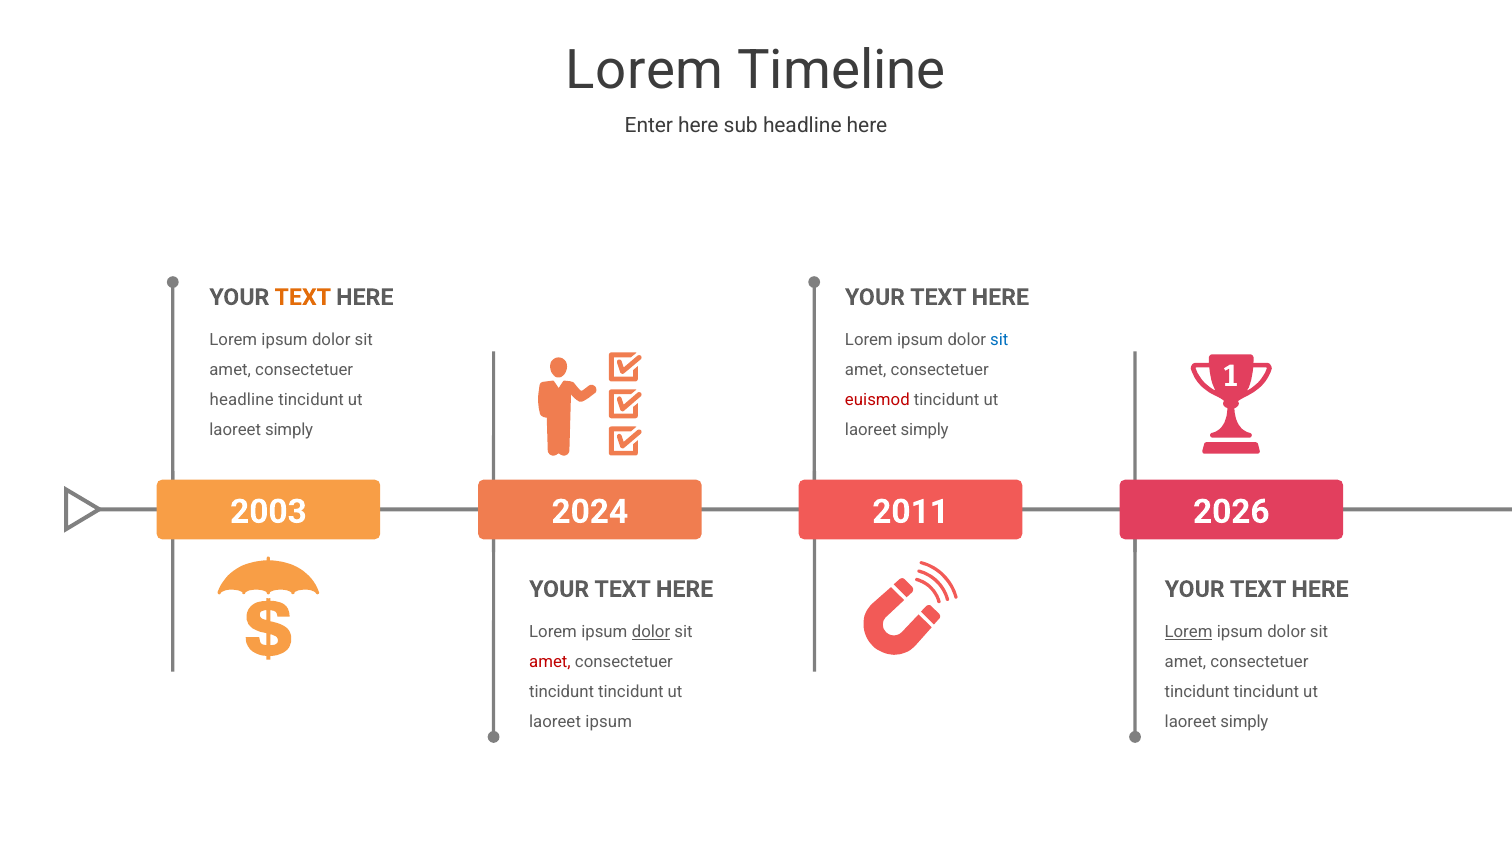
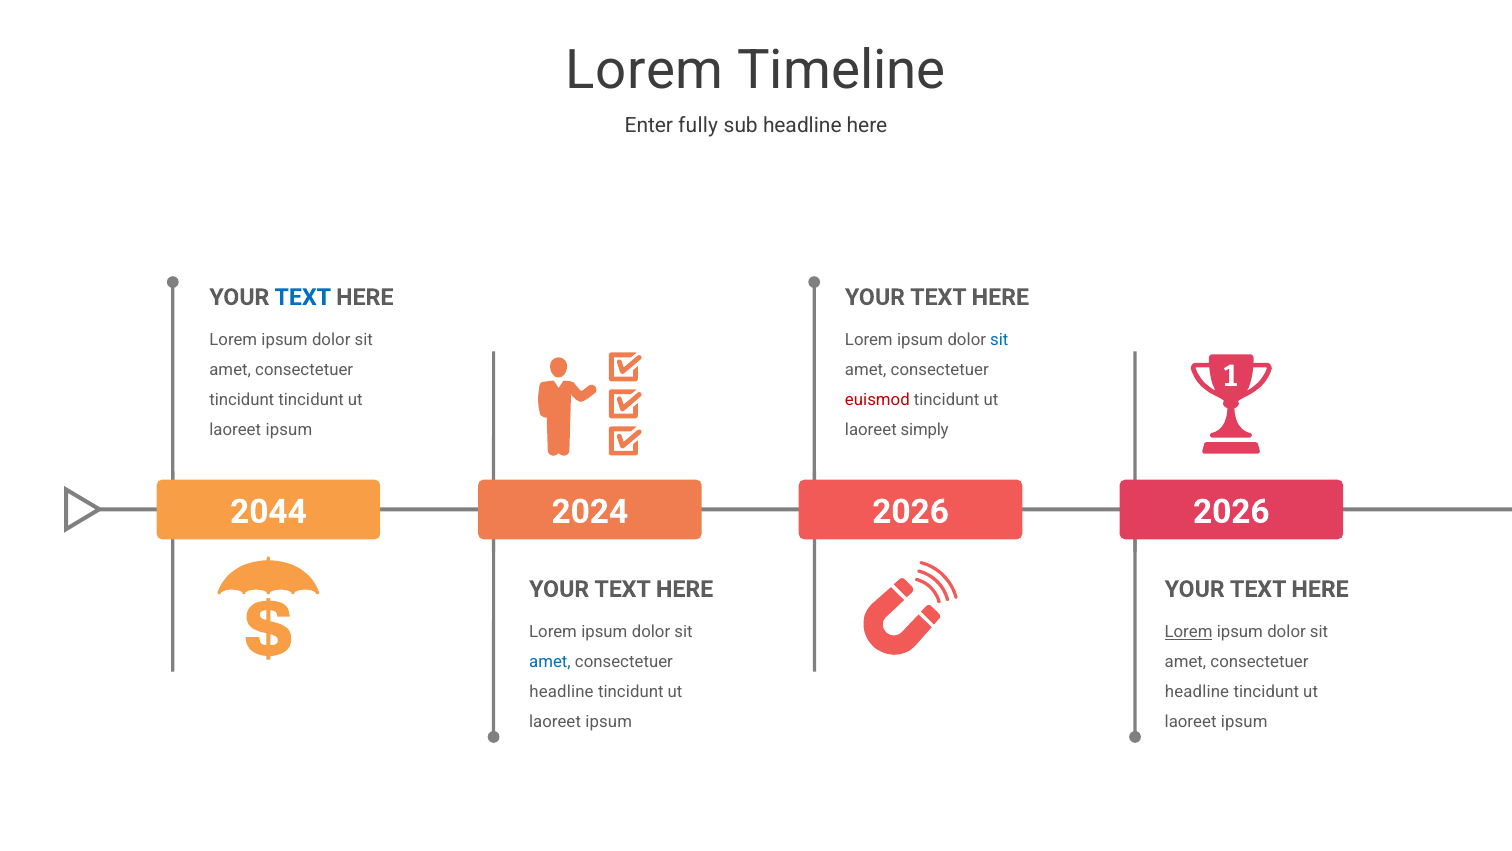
Enter here: here -> fully (698, 126)
TEXT colour: orange -> blue (303, 297)
headline: headline -> tincidunt (242, 400)
simply: simply -> ipsum (289, 430)
2003: 2003 -> 2044 (268, 511)
2024 2011: 2011 -> 2026 (911, 511)
dolor underline: present -> none (651, 631)
amet colour: red -> blue (550, 662)
tincidunt: tincidunt -> headline (561, 692)
tincidunt: tincidunt -> headline (1197, 692)
simply: simply -> ipsum (1244, 722)
